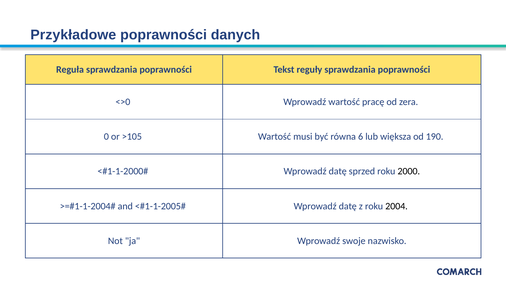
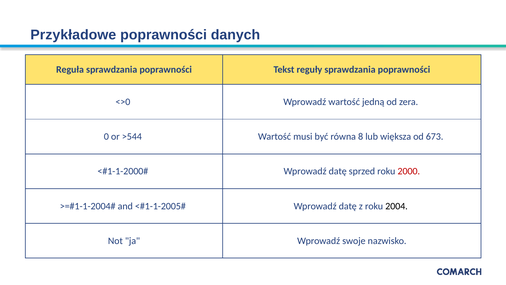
pracę: pracę -> jedną (373, 102)
>105: >105 -> >544 (132, 136)
6: 6 -> 8 (361, 136)
190: 190 -> 673 (435, 136)
2000 colour: black -> red (409, 171)
